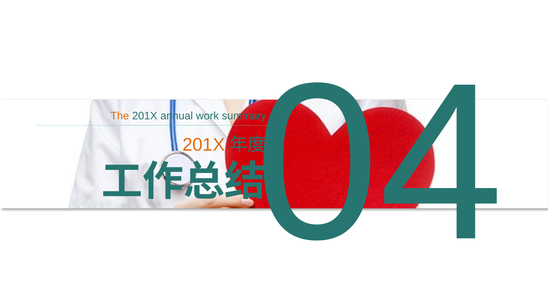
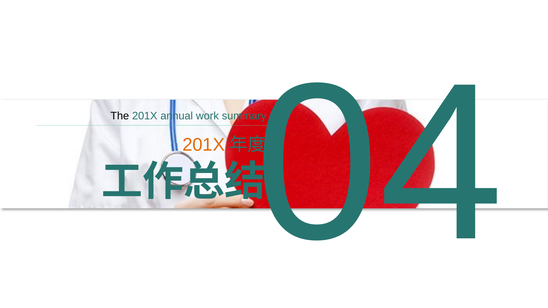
The colour: orange -> black (120, 116)
